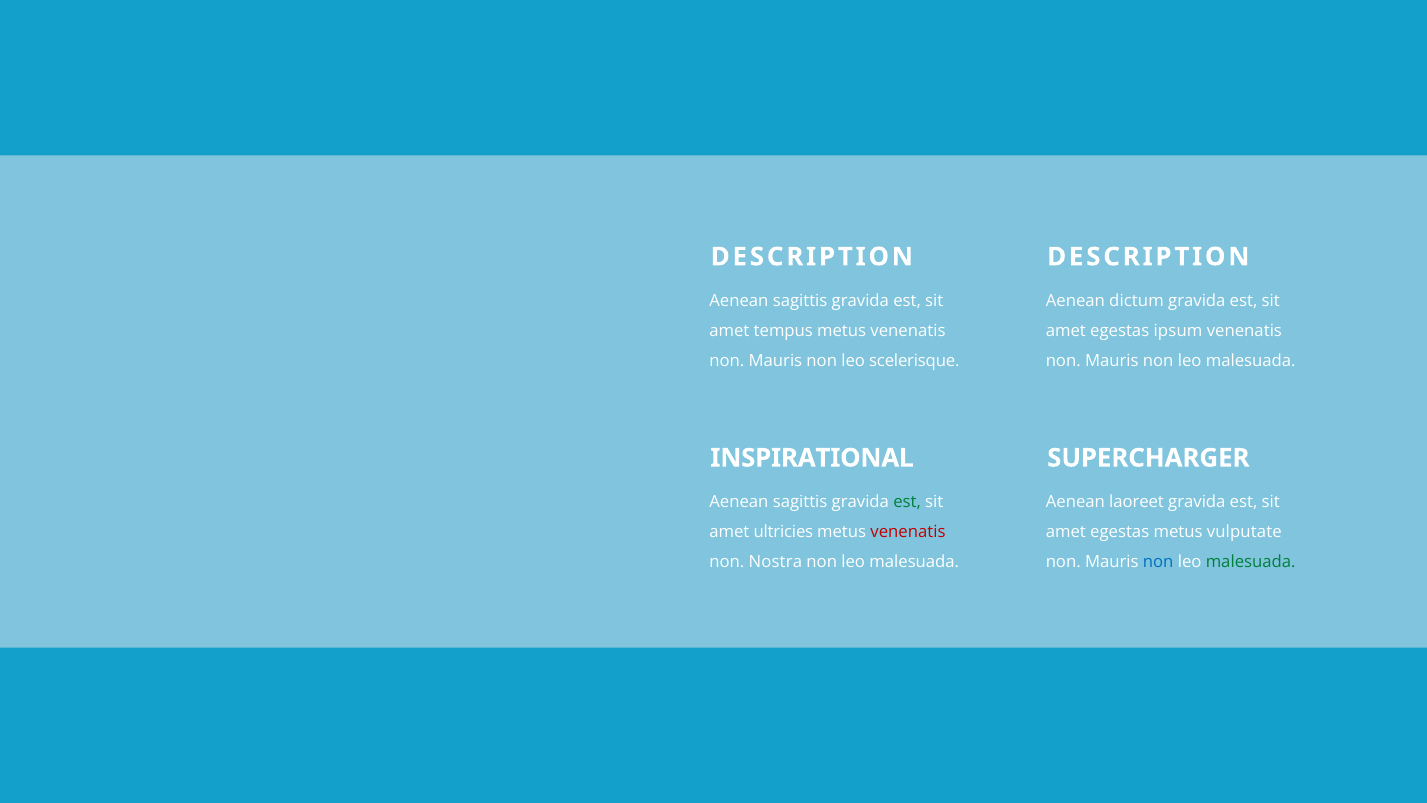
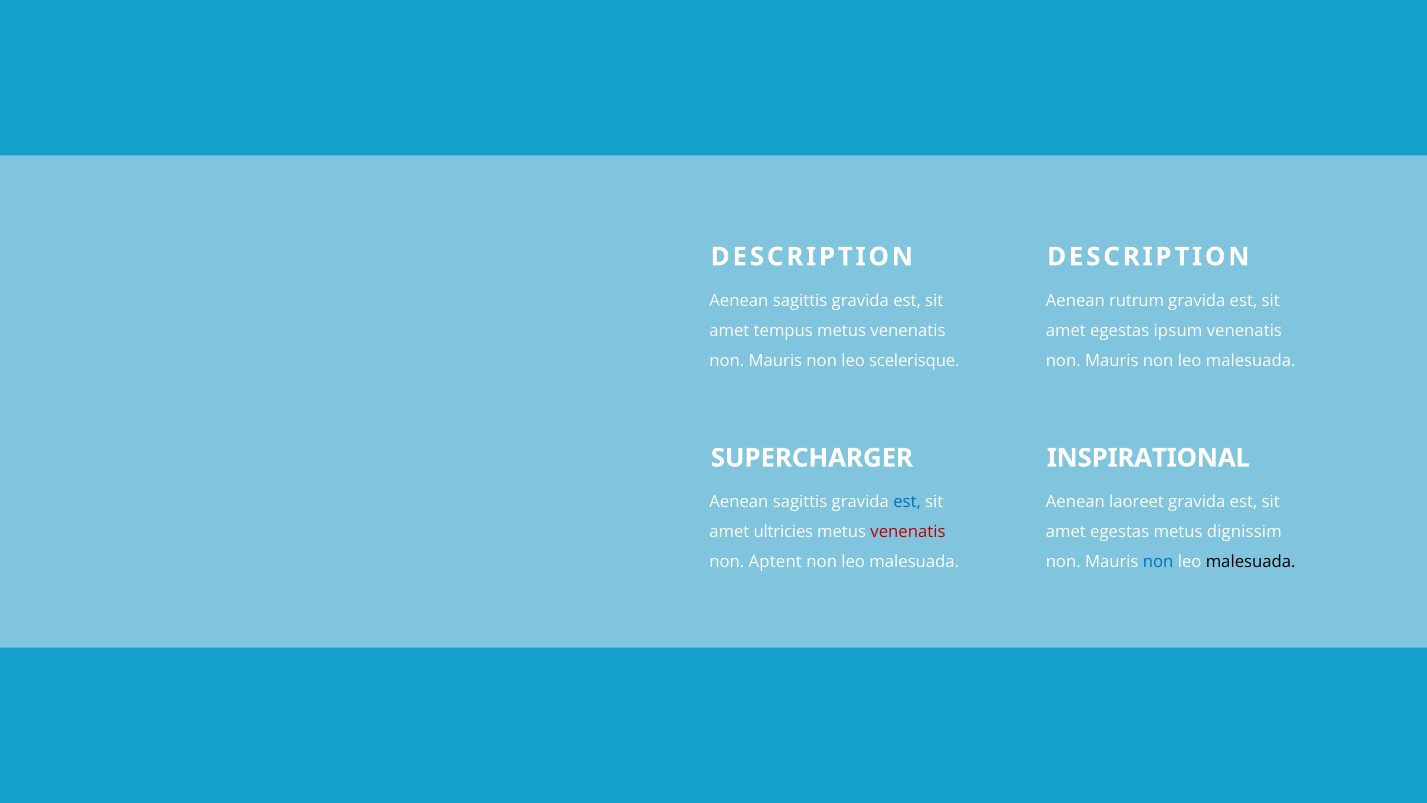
dictum: dictum -> rutrum (1137, 301)
INSPIRATIONAL: INSPIRATIONAL -> SUPERCHARGER (812, 458)
SUPERCHARGER: SUPERCHARGER -> INSPIRATIONAL (1148, 458)
est colour: green -> blue (907, 502)
vulputate: vulputate -> dignissim (1244, 532)
Nostra: Nostra -> Aptent (775, 562)
malesuada colour: green -> black (1251, 562)
